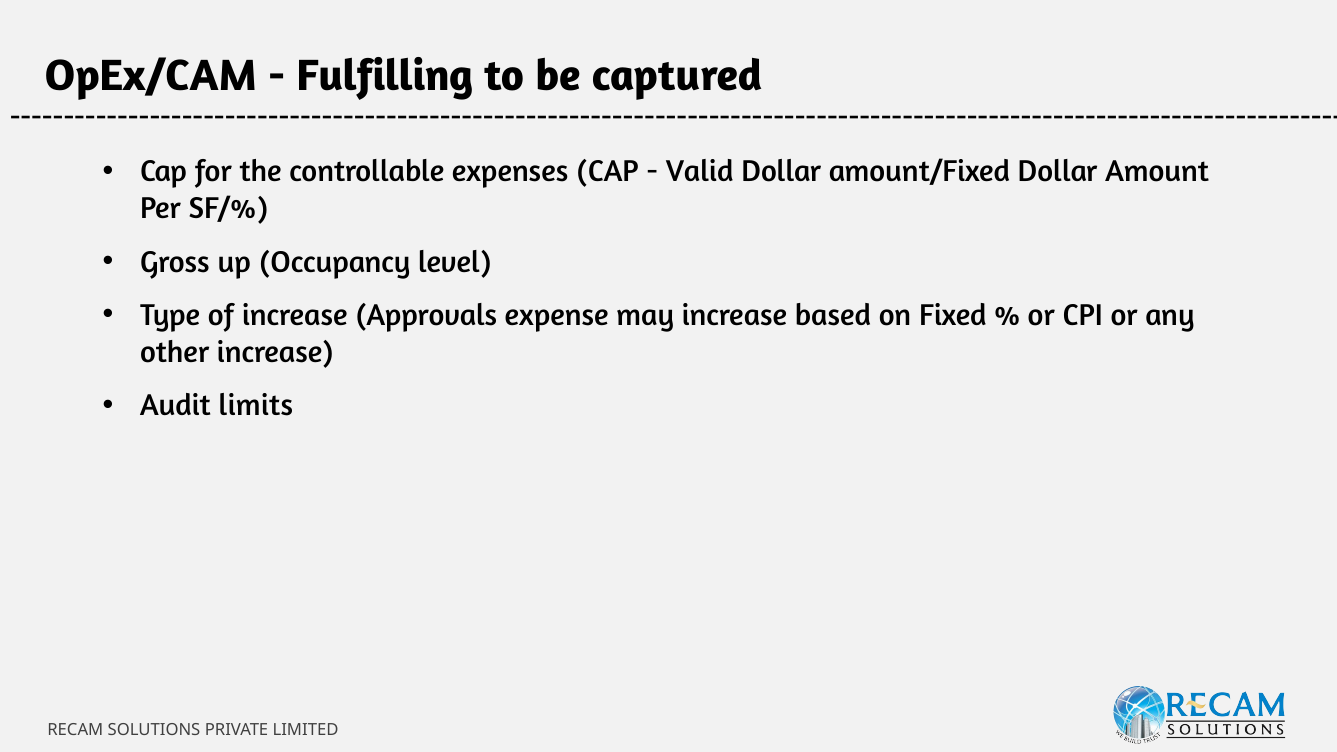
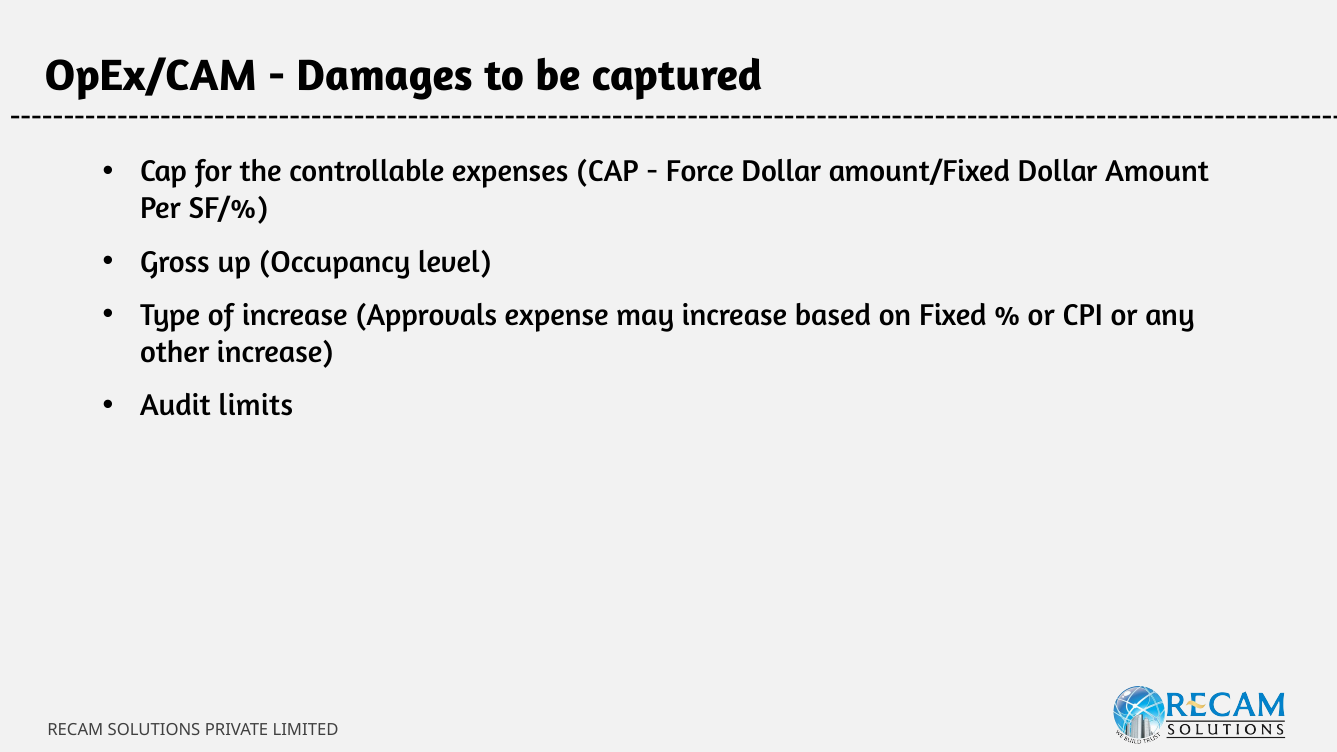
Fulfilling: Fulfilling -> Damages (385, 75)
Valid: Valid -> Force (700, 172)
